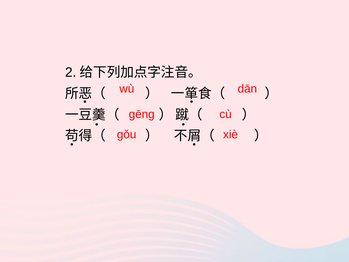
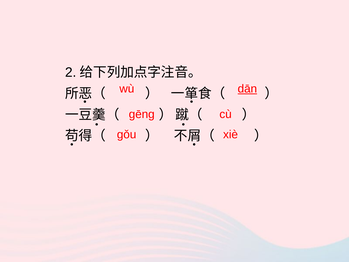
dān underline: none -> present (247, 89)
